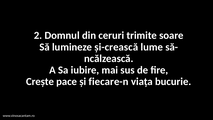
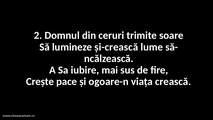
fiecare-n: fiecare-n -> ogoare-n (109, 81)
bucurie: bucurie -> crească (173, 81)
